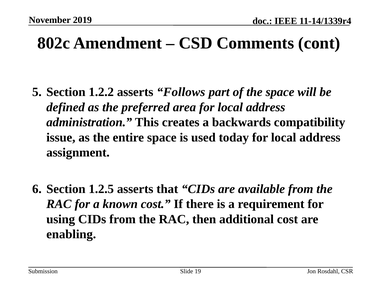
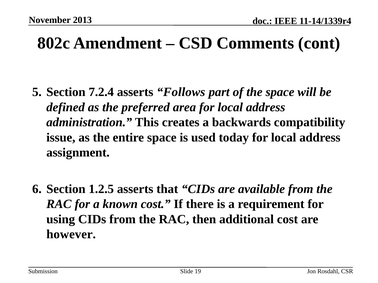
2019: 2019 -> 2013 (82, 20)
1.2.2: 1.2.2 -> 7.2.4 (101, 92)
enabling: enabling -> however (71, 235)
